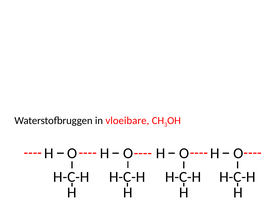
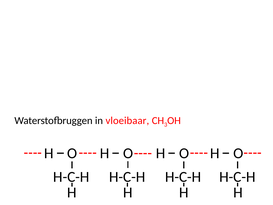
vloeibare: vloeibare -> vloeibaar (127, 120)
